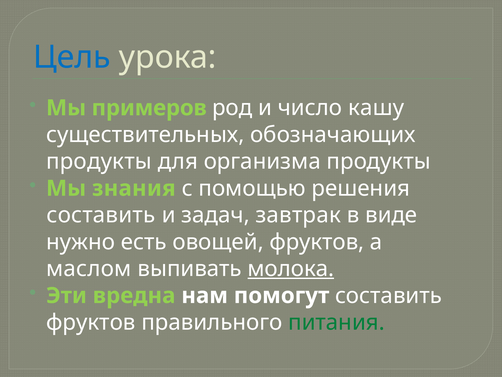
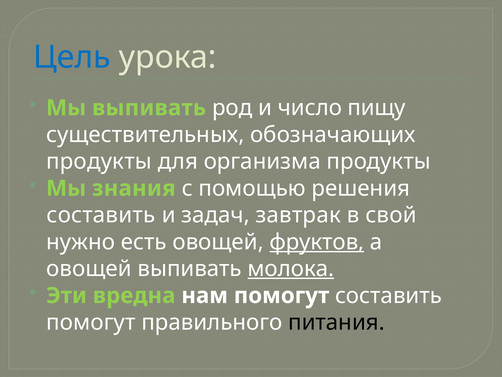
Мы примеров: примеров -> выпивать (149, 108)
кашу: кашу -> пищу (376, 108)
виде: виде -> свой (391, 215)
фруктов underline: none -> present (317, 242)
маслом: маслом -> овощей (89, 268)
фруктов: фруктов -> помогут (91, 322)
питания colour: green -> black (336, 322)
